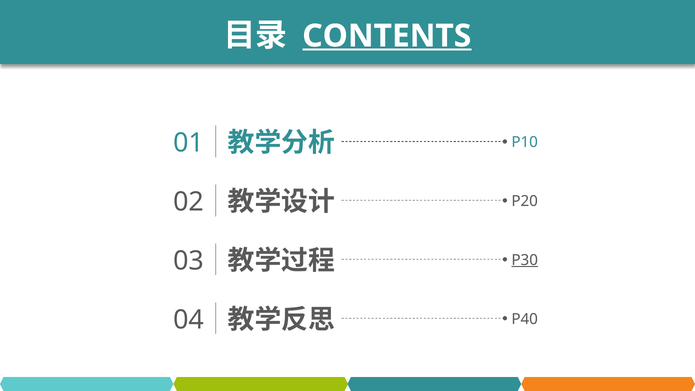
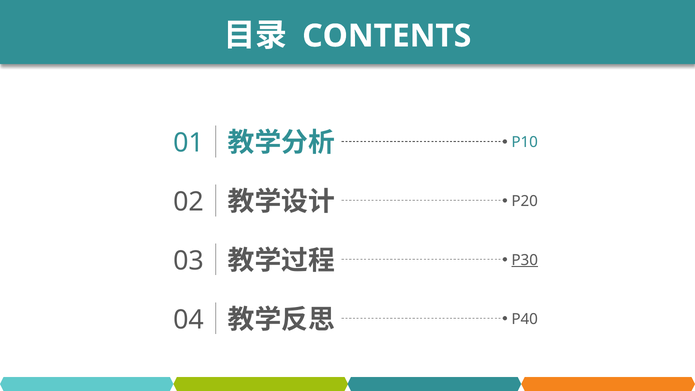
CONTENTS underline: present -> none (387, 36)
